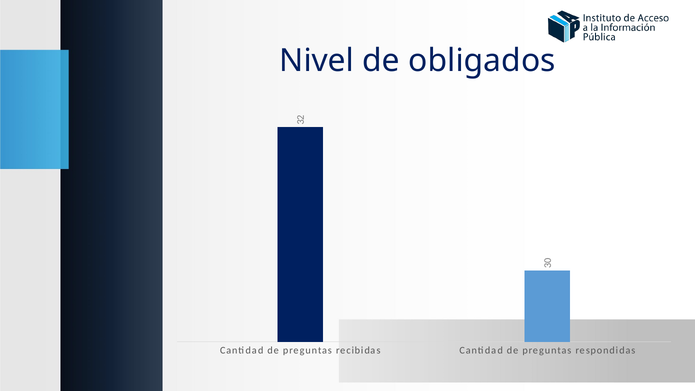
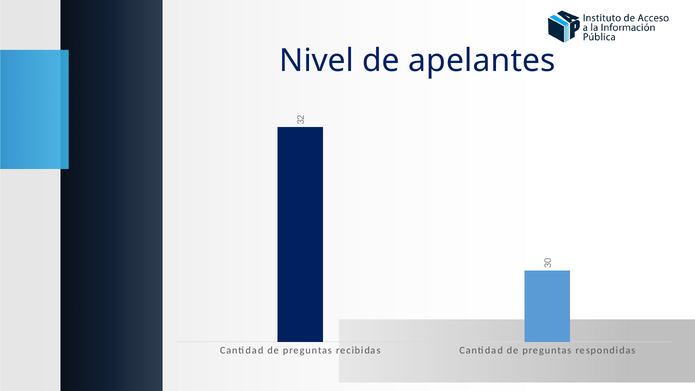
obligados: obligados -> apelantes (482, 61)
